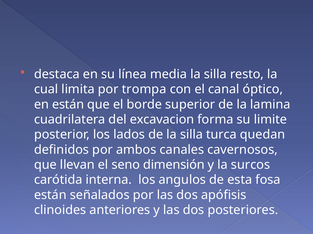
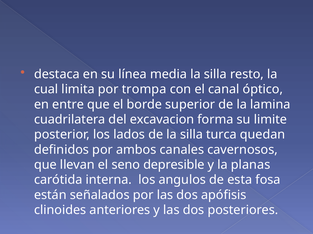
en están: están -> entre (68, 105)
dimensión: dimensión -> depresible (174, 165)
surcos: surcos -> planas (251, 165)
